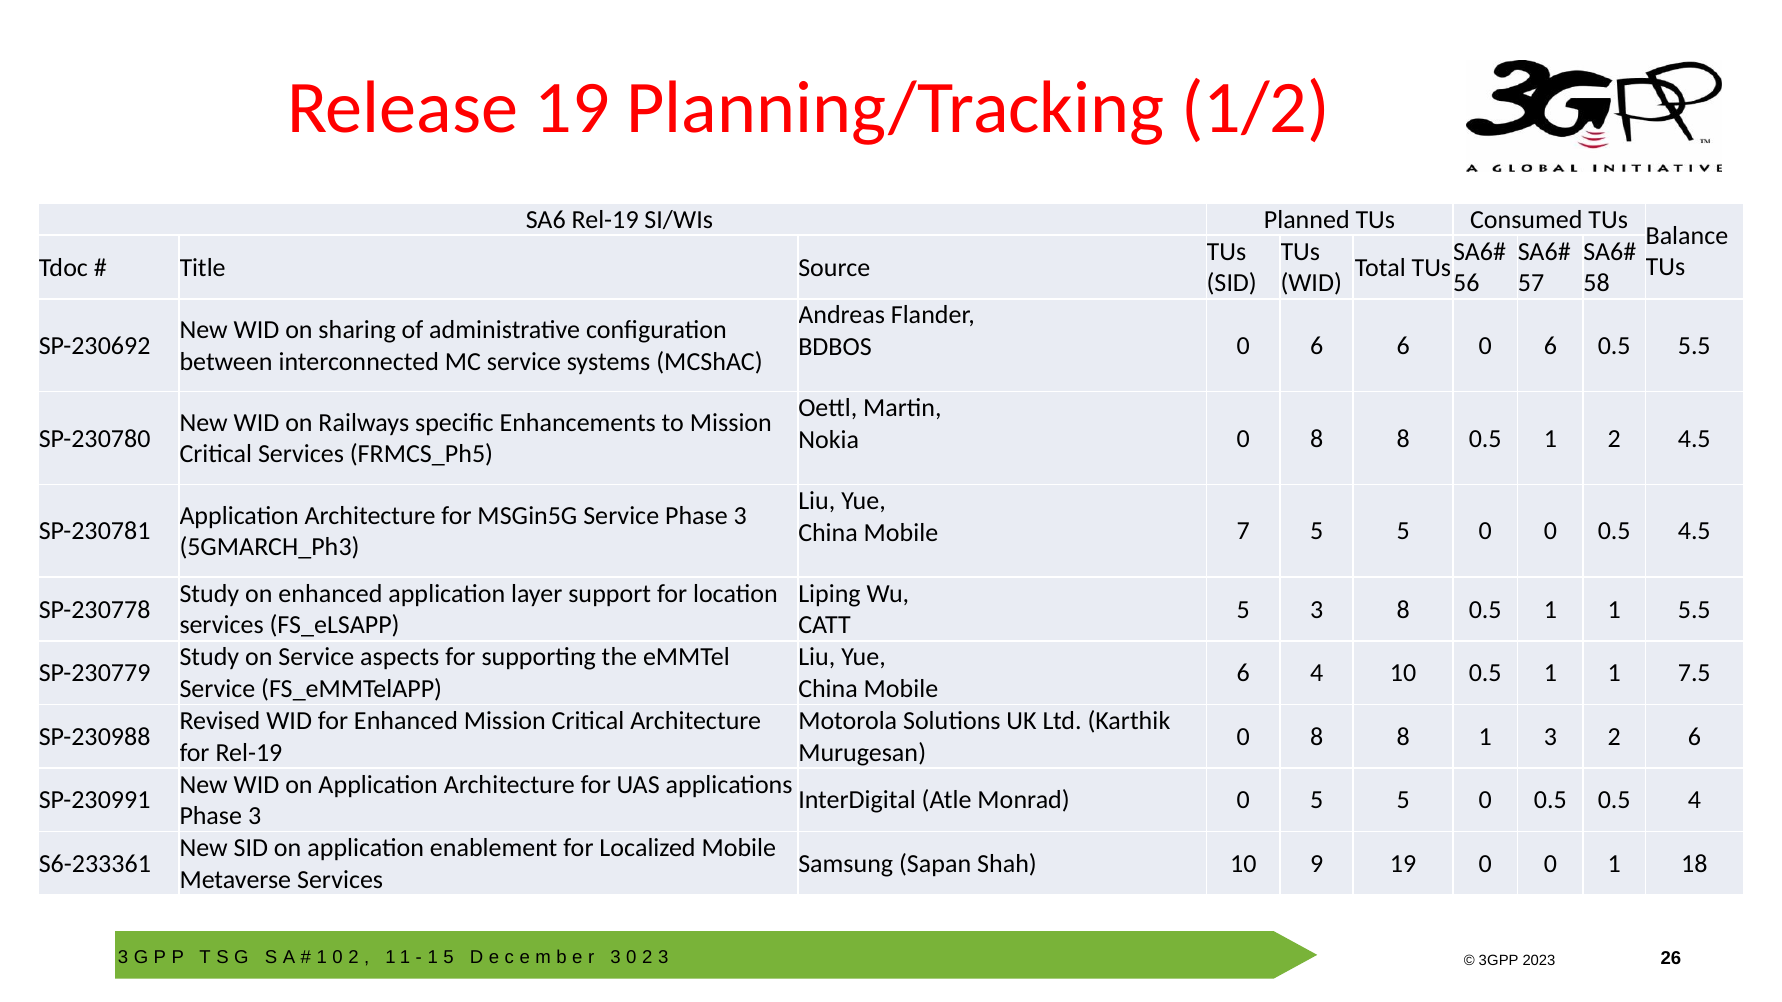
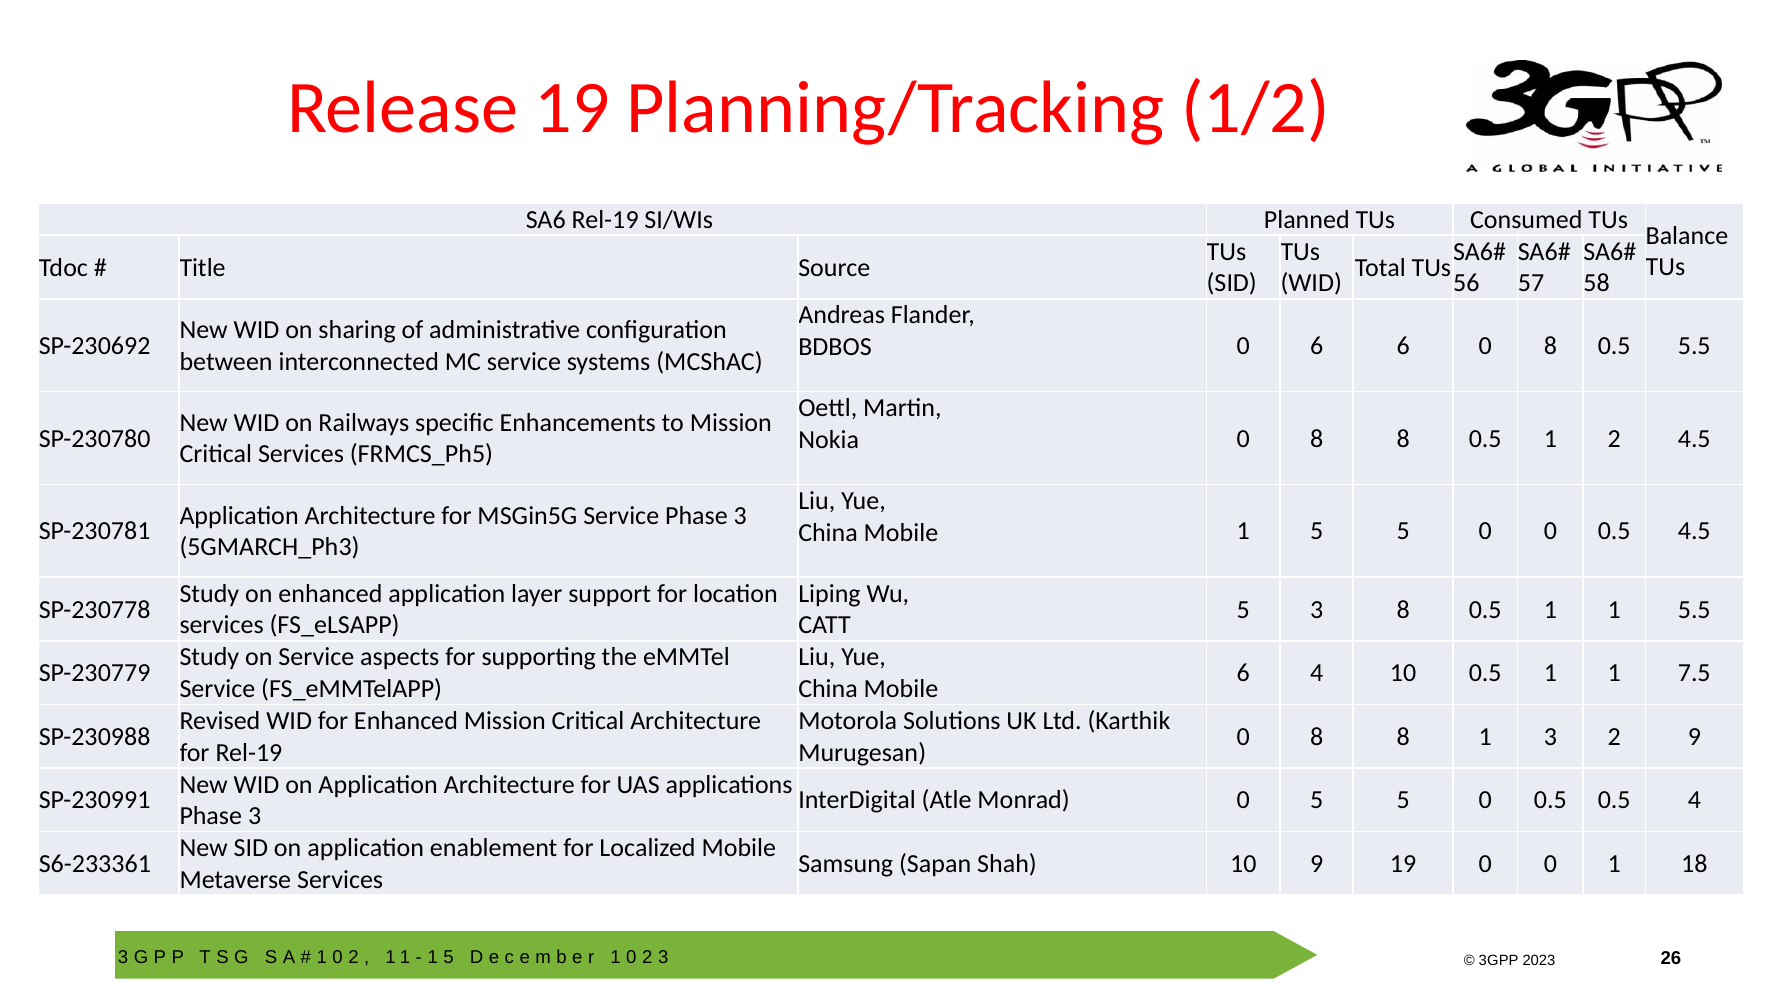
6 0 6: 6 -> 8 (1550, 346)
Mobile 7: 7 -> 1 (1243, 531)
2 6: 6 -> 9 (1694, 737)
3: 3 -> 1 (616, 958)
